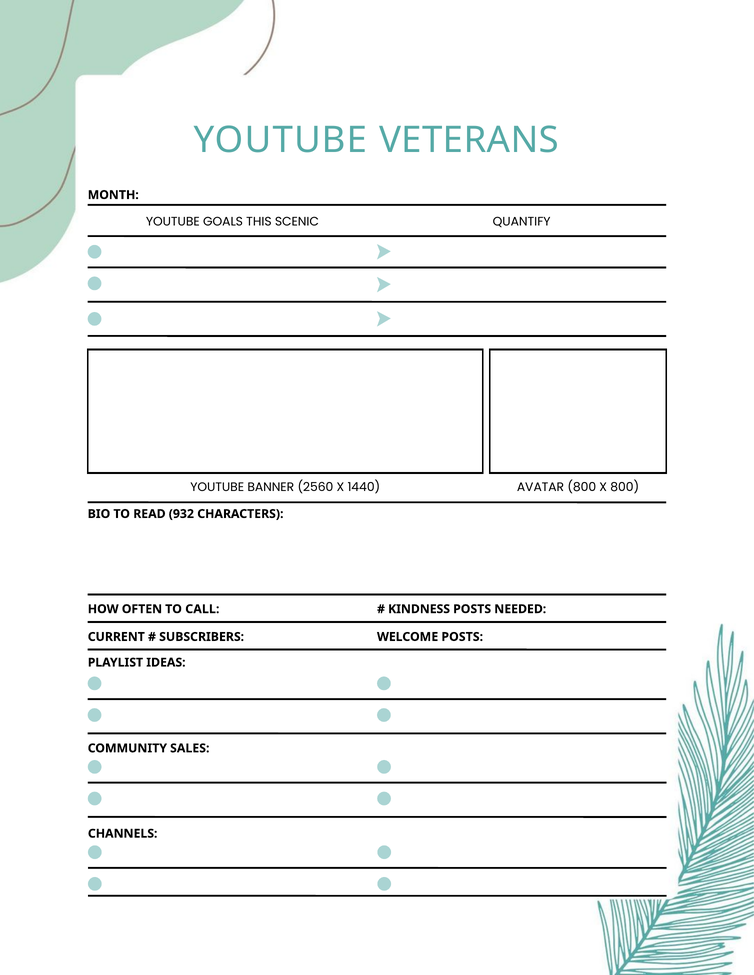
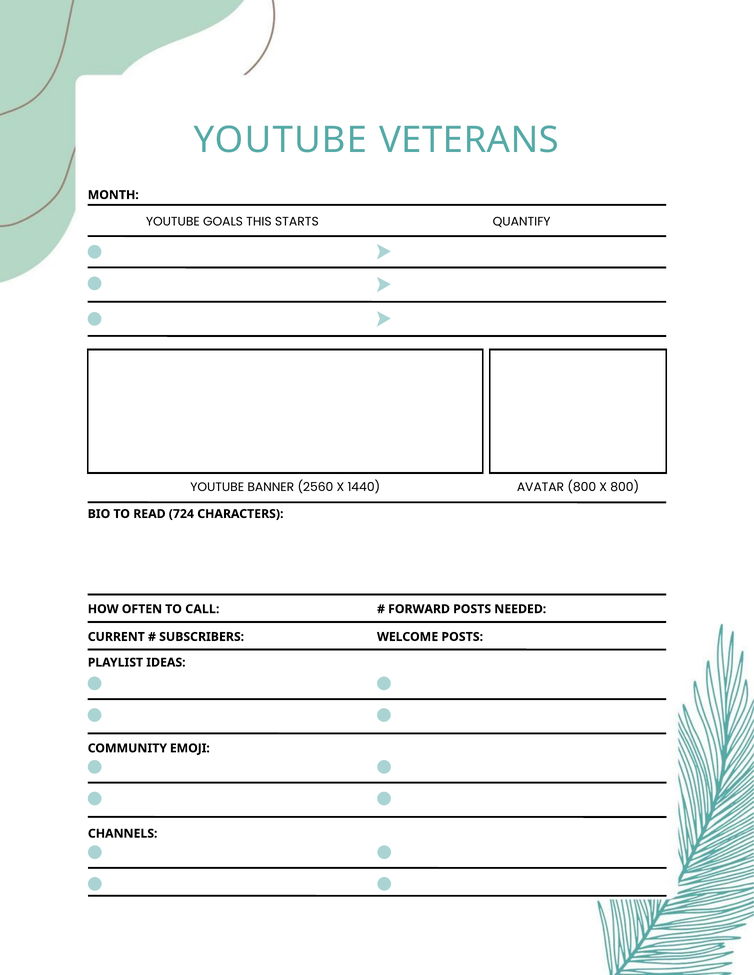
SCENIC: SCENIC -> STARTS (297, 222)
932: 932 -> 724 (181, 514)
KINDNESS: KINDNESS -> FORWARD (419, 610)
SALES: SALES -> EMOJI (190, 749)
